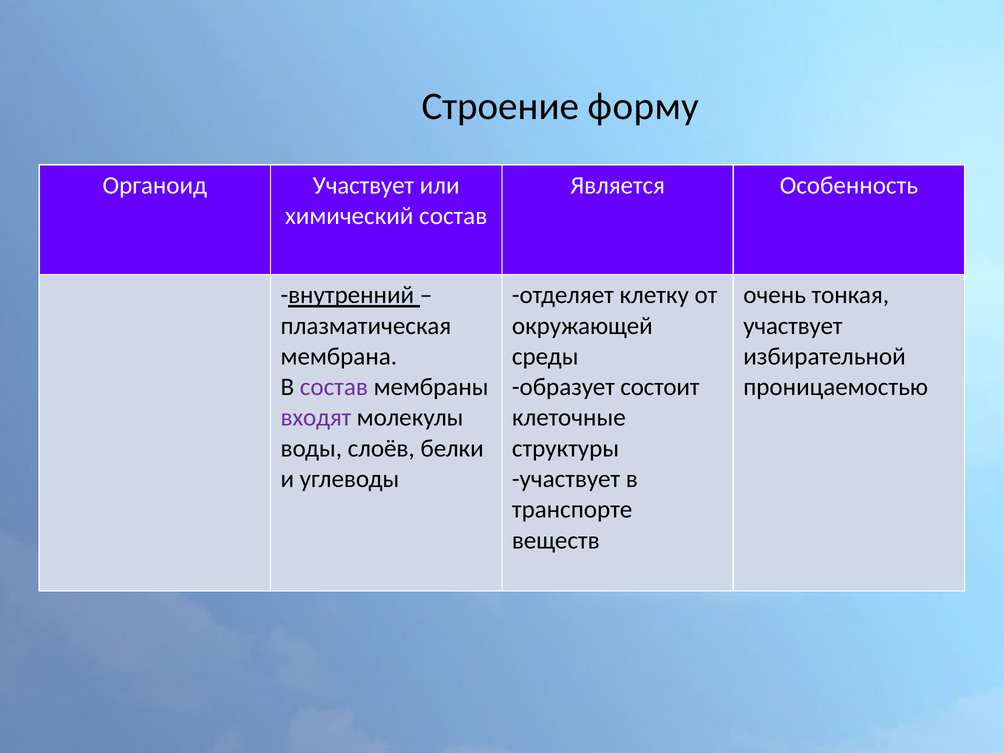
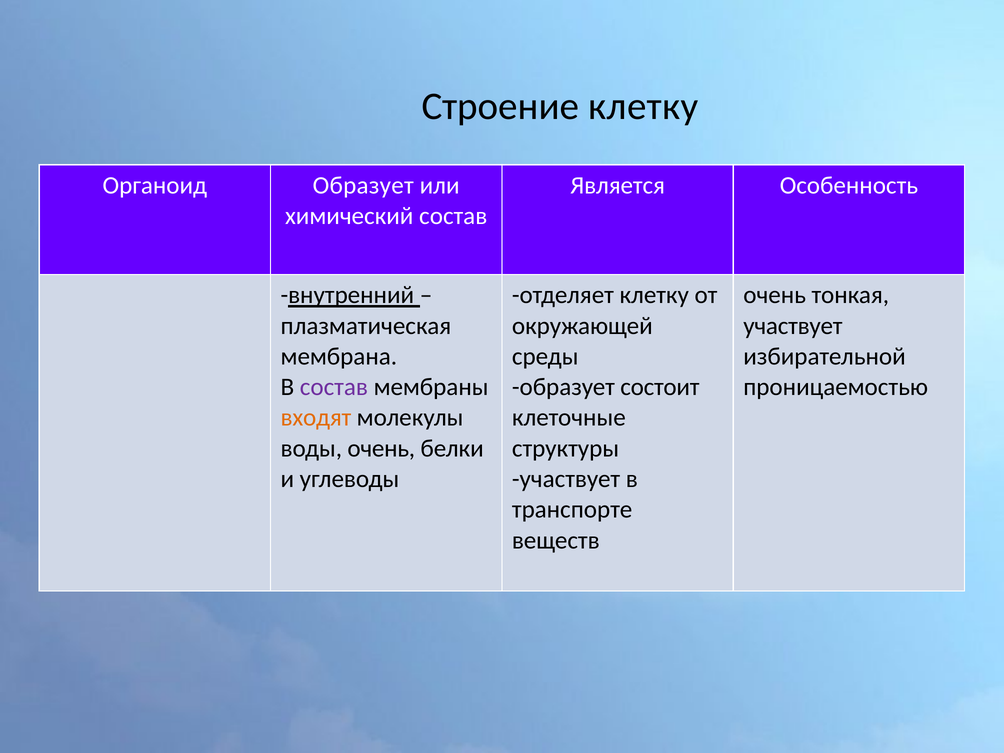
Строение форму: форму -> клетку (643, 106)
Органоид Участвует: Участвует -> Образует (363, 185)
входят colour: purple -> orange (316, 418)
воды слоёв: слоёв -> очень (381, 448)
